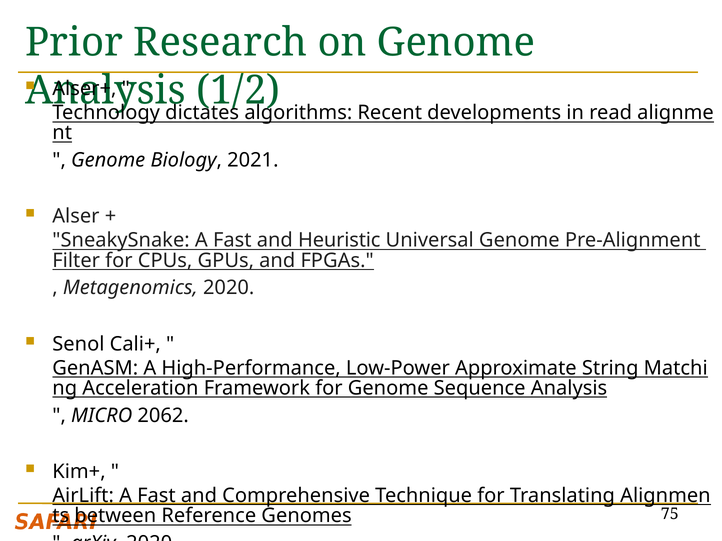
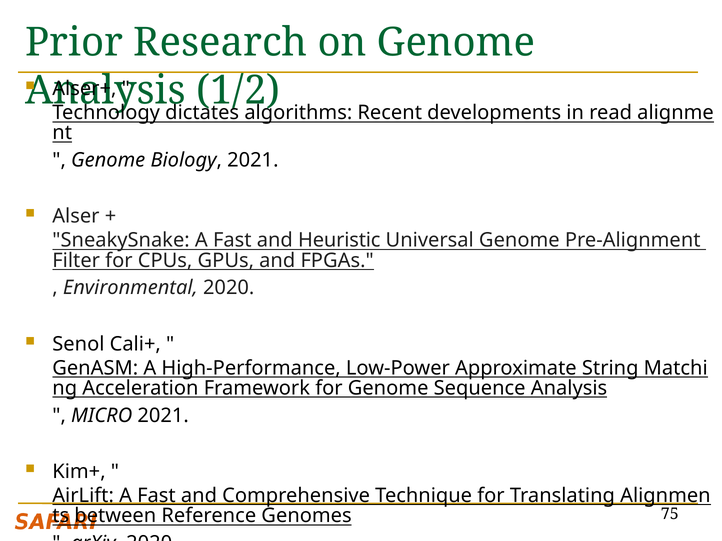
Metagenomics: Metagenomics -> Environmental (130, 288)
MICRO 2062: 2062 -> 2021 (163, 416)
